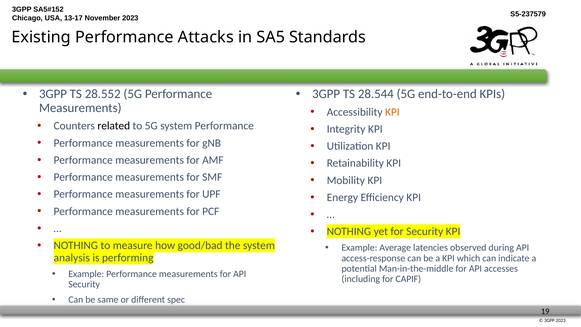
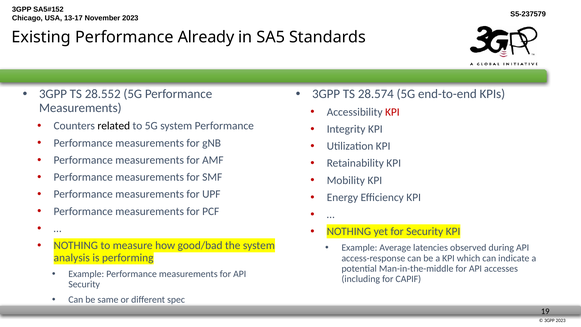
Attacks: Attacks -> Already (206, 37)
28.544: 28.544 -> 28.574 (376, 94)
KPI colour: orange -> red (392, 112)
